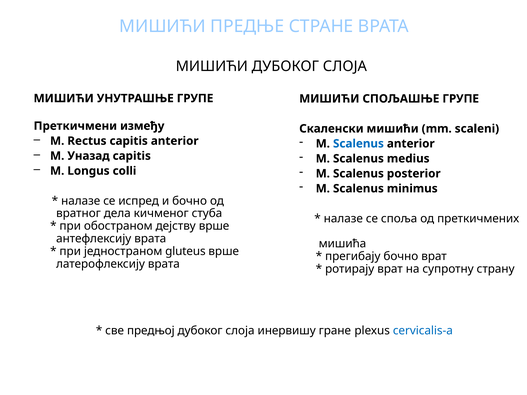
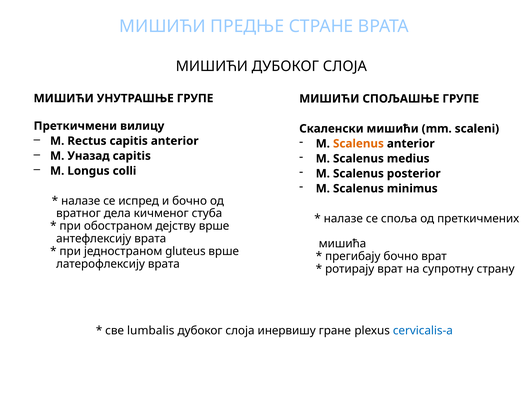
између: између -> вилицу (142, 126)
Scalenus colour: blue -> orange (358, 144)
предњој: предњој -> lumbalis (151, 331)
